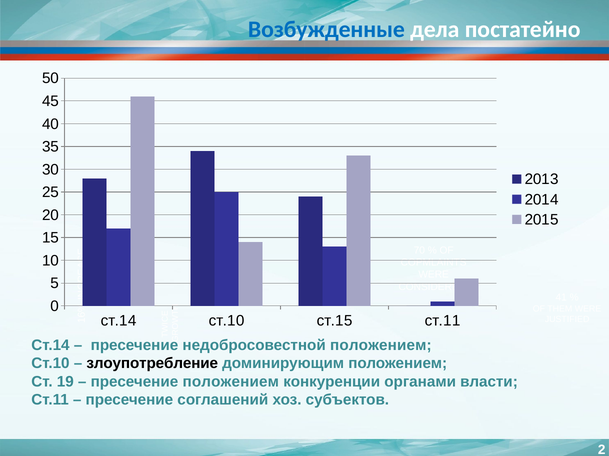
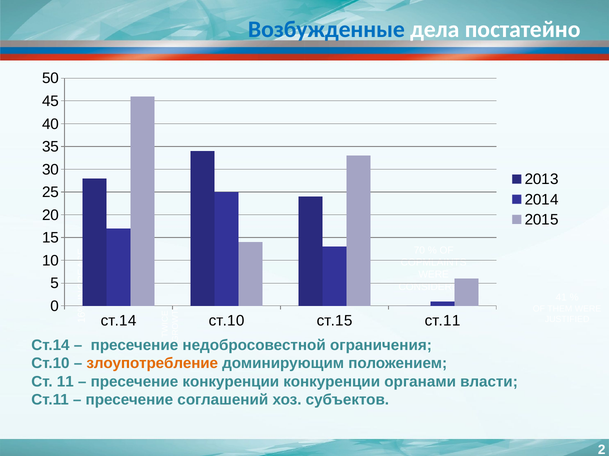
недобросовестной положением: положением -> ограничения (381, 346)
злоупотребление colour: black -> orange (152, 364)
19: 19 -> 11 (65, 382)
пресечение положением: положением -> конкуренции (231, 382)
